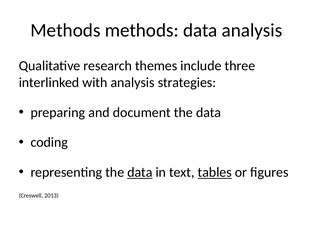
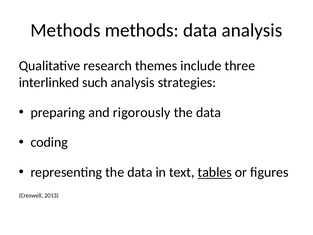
with: with -> such (95, 82)
document: document -> rigorously (142, 112)
data underline: present -> none (140, 172)
